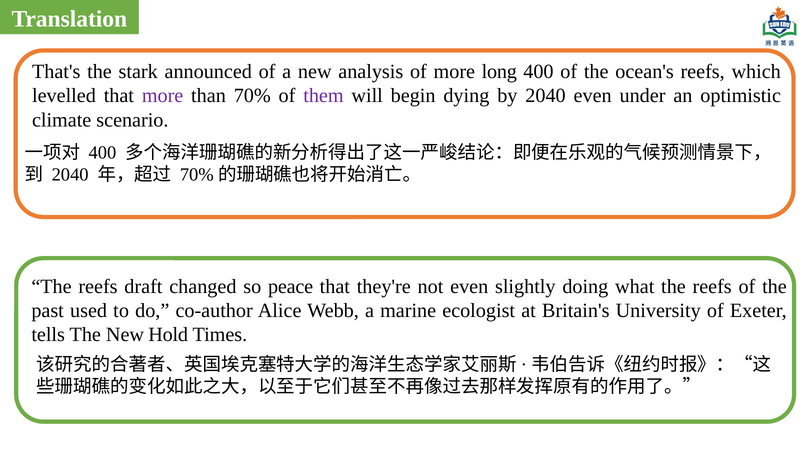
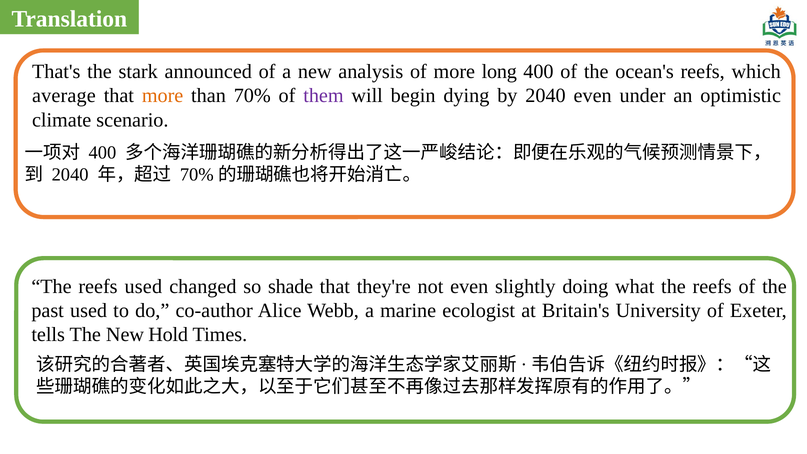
levelled: levelled -> average (64, 96)
more colour: purple -> orange (163, 96)
reefs draft: draft -> used (143, 286)
peace: peace -> shade (291, 286)
